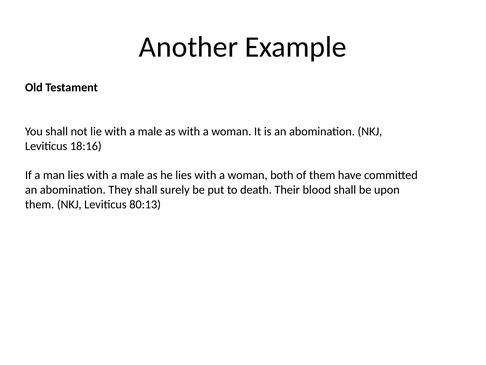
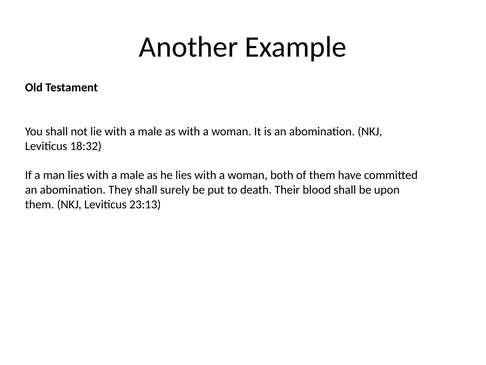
18:16: 18:16 -> 18:32 (86, 146)
80:13: 80:13 -> 23:13 (145, 204)
